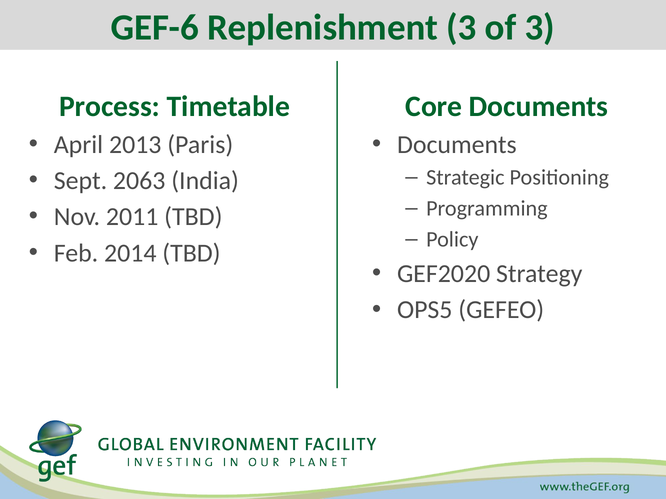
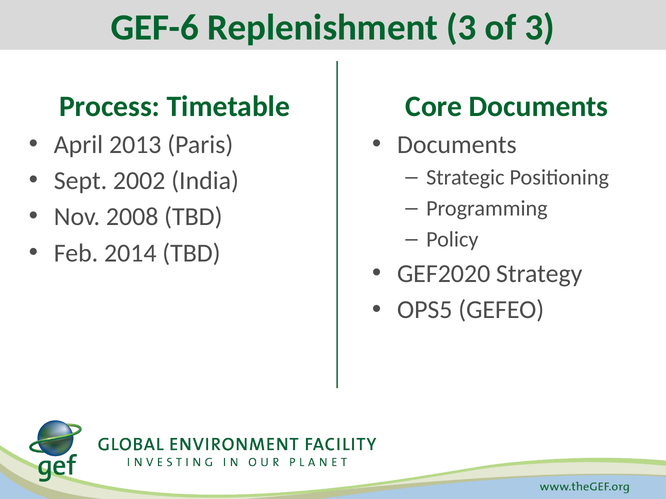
2063: 2063 -> 2002 (139, 181)
2011: 2011 -> 2008 (132, 217)
